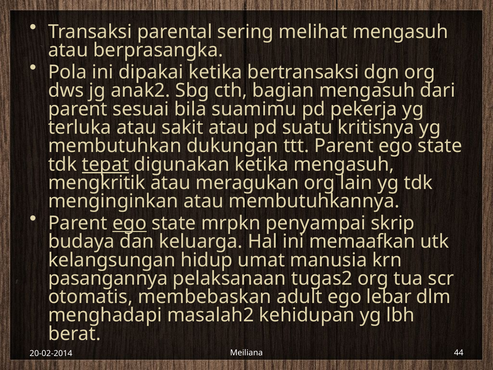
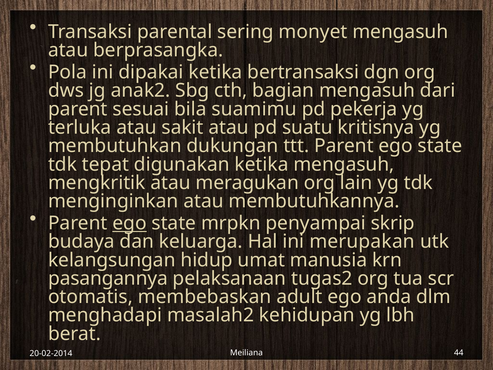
melihat: melihat -> monyet (313, 32)
tepat underline: present -> none (105, 164)
memaafkan: memaafkan -> merupakan (362, 241)
lebar: lebar -> anda (389, 297)
